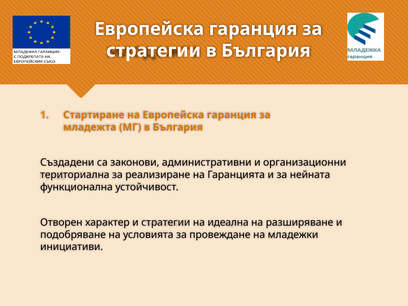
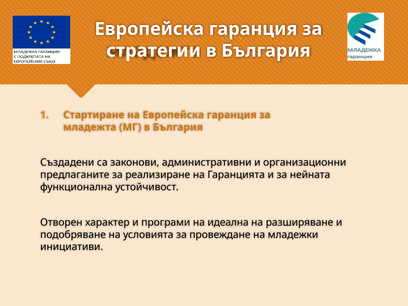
териториална: териториална -> предлаганите (75, 175)
и стратегии: стратегии -> програми (166, 222)
